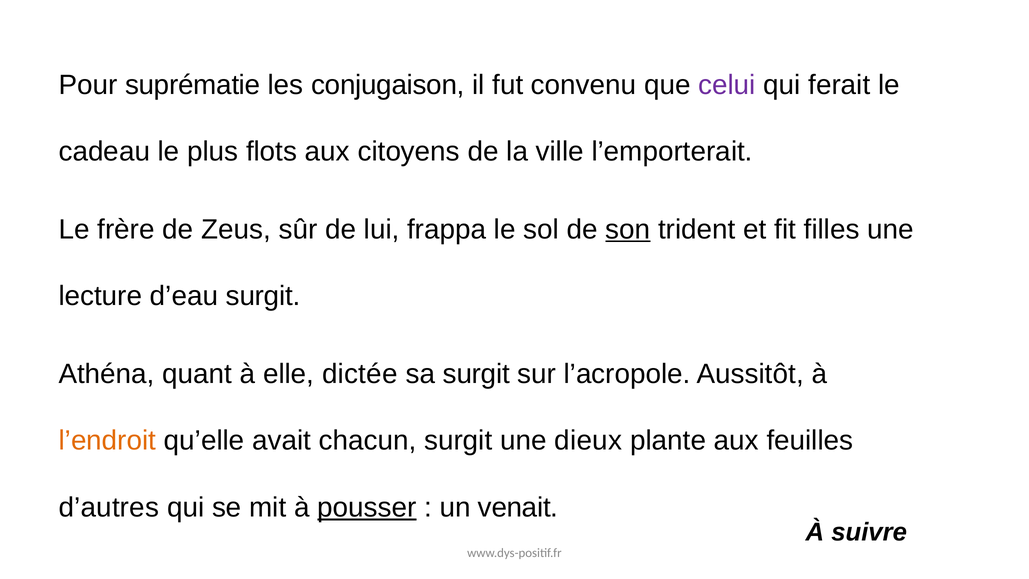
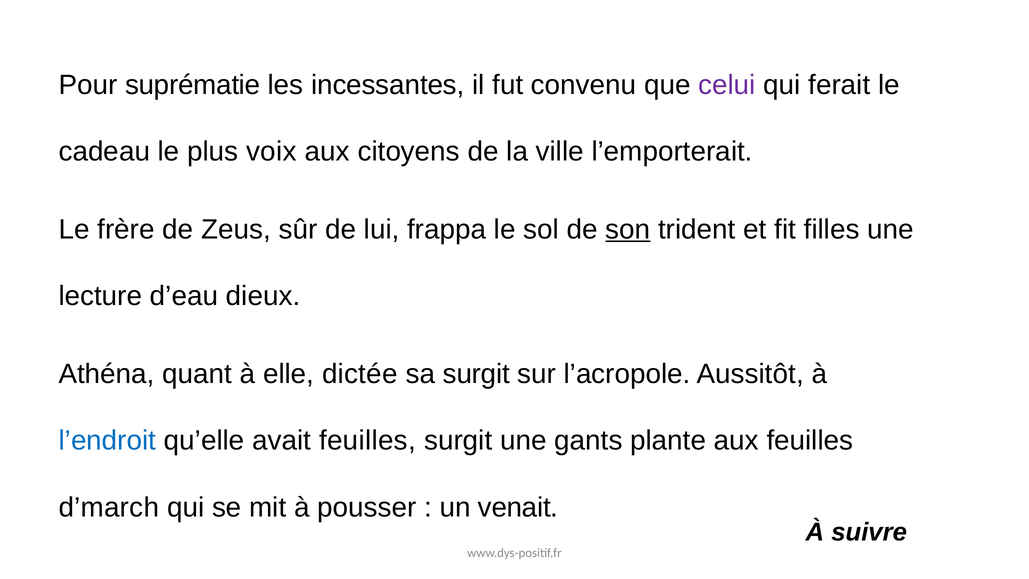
conjugaison: conjugaison -> incessantes (388, 85)
flots: flots -> voix (271, 152)
d’eau surgit: surgit -> dieux (263, 296)
l’endroit colour: orange -> blue (107, 441)
avait chacun: chacun -> feuilles (367, 441)
dieux: dieux -> gants (588, 441)
d’autres: d’autres -> d’march (109, 507)
pousser underline: present -> none (367, 507)
